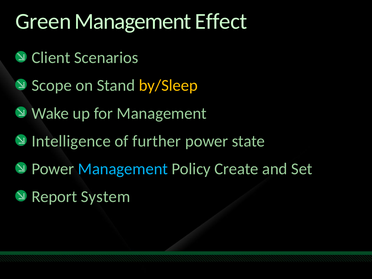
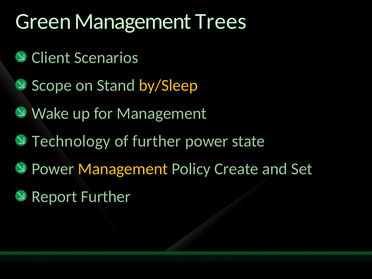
Effect: Effect -> Trees (221, 21)
Intelligence: Intelligence -> Technology (71, 141)
Management colour: light blue -> yellow (123, 169)
Report System: System -> Further (106, 197)
